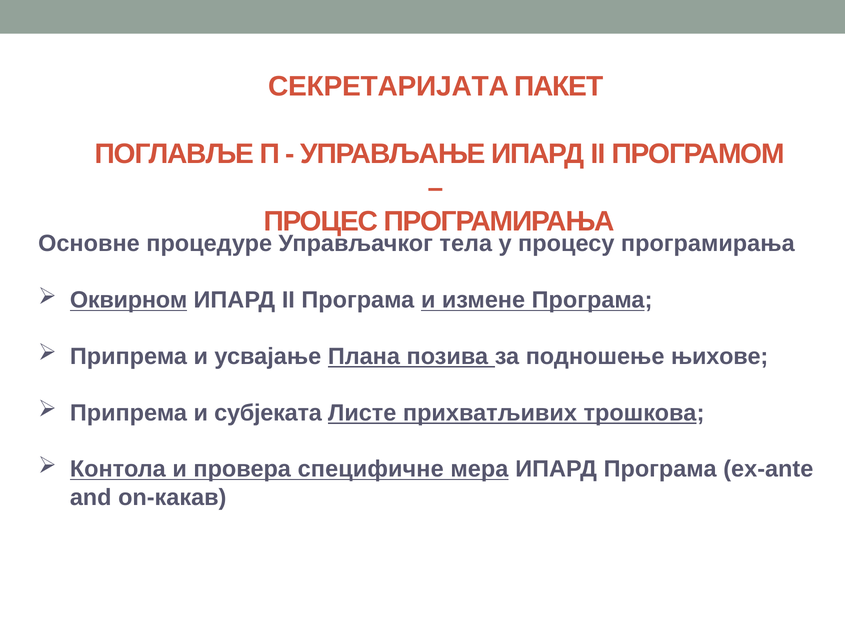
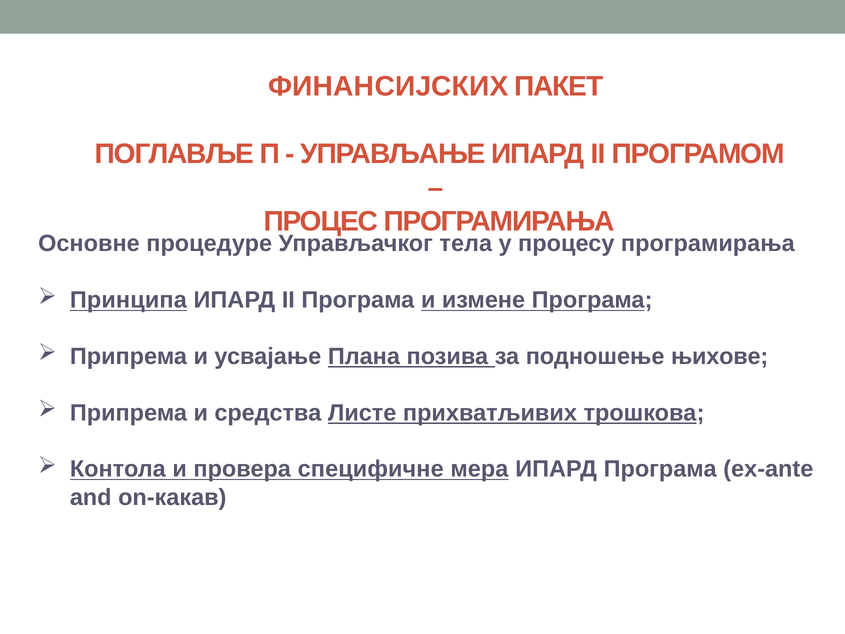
СEКРEТAРИJAТA: СEКРEТAРИJAТA -> ФИНАНСИЈСКИХ (388, 86)
Оквирном: Оквирном -> Принципа (128, 300)
субјеката: субјеката -> средства (268, 413)
